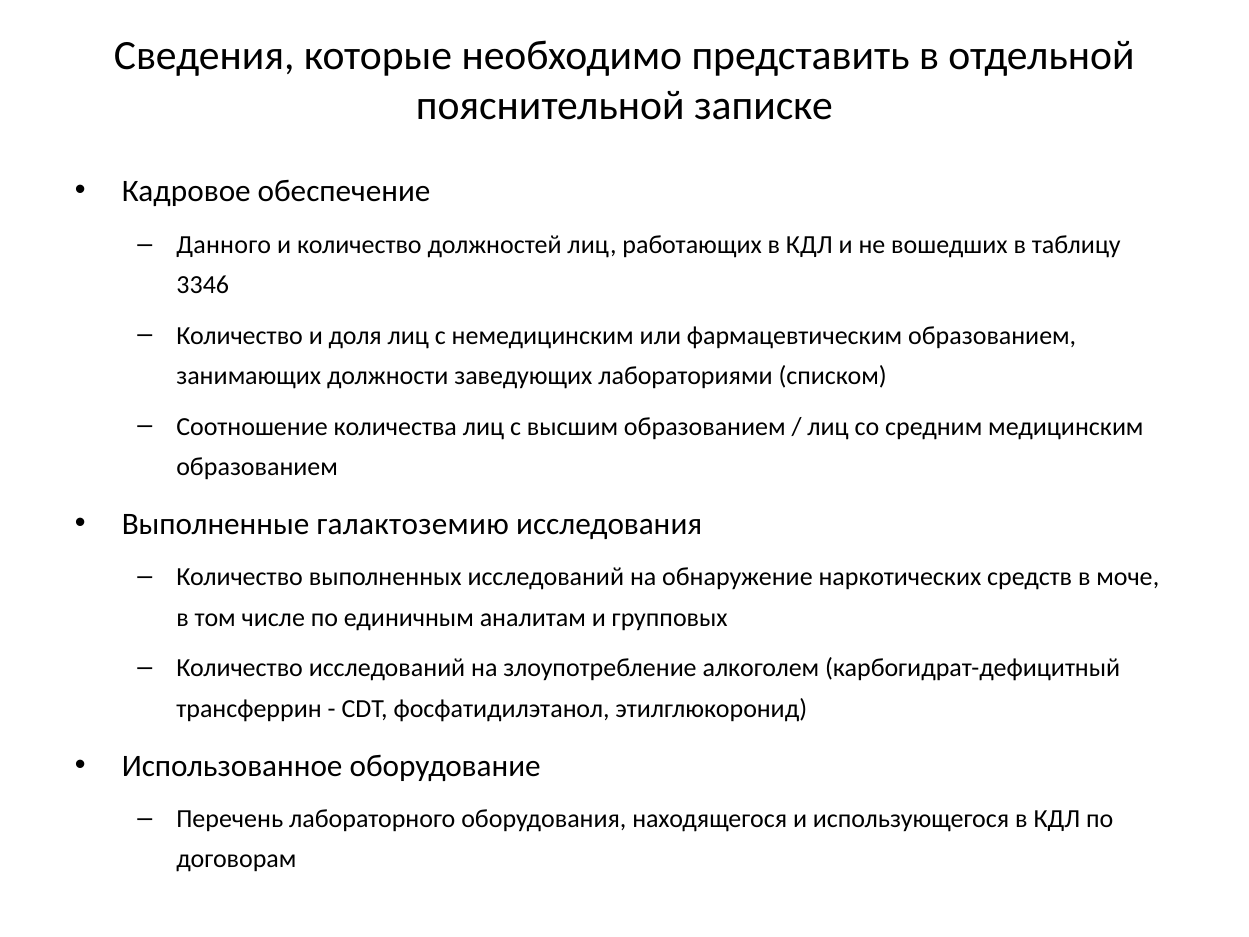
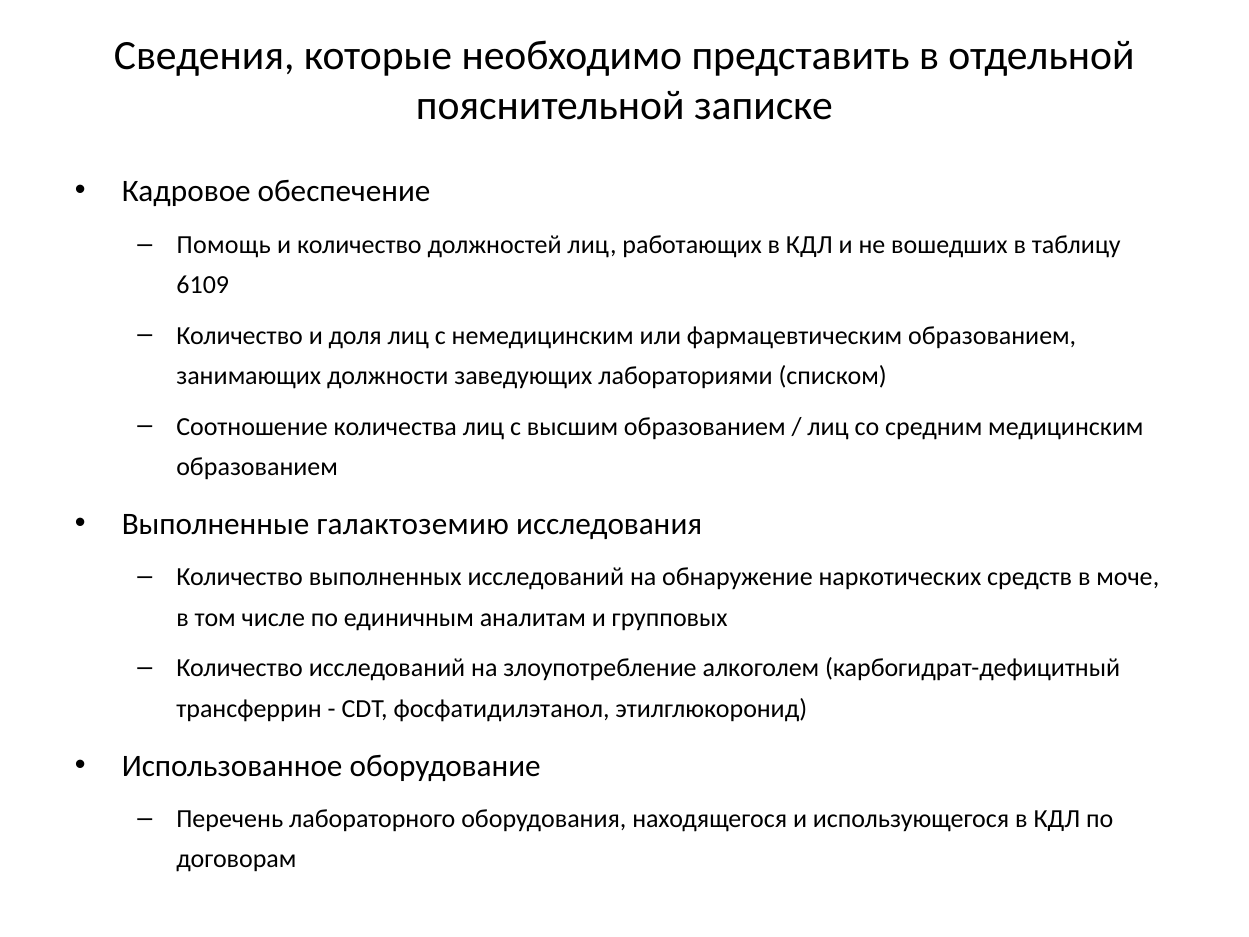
Данного: Данного -> Помощь (224, 245)
3346: 3346 -> 6109 (203, 285)
